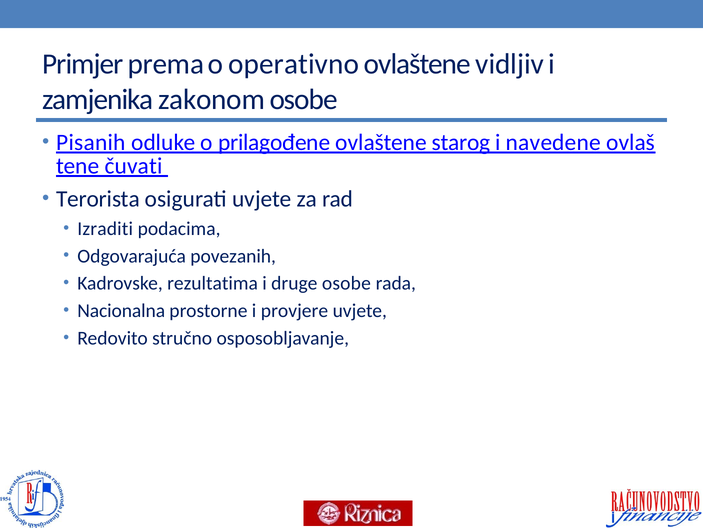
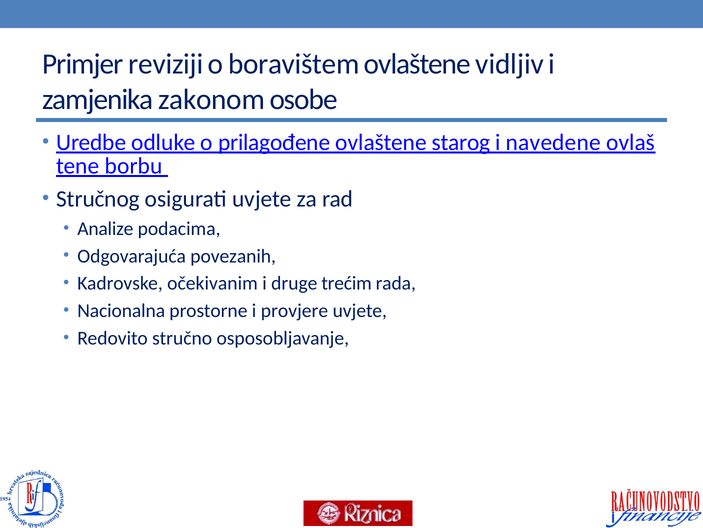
prema: prema -> reviziji (166, 64)
operativno: operativno -> boravištem (294, 64)
Pisanih: Pisanih -> Uredbe (91, 142)
čuvati: čuvati -> borbu (134, 166)
Terorista: Terorista -> Stručnog (98, 199)
Izraditi: Izraditi -> Analize (105, 228)
rezultatima: rezultatima -> očekivanim (212, 283)
druge osobe: osobe -> trećim (347, 283)
